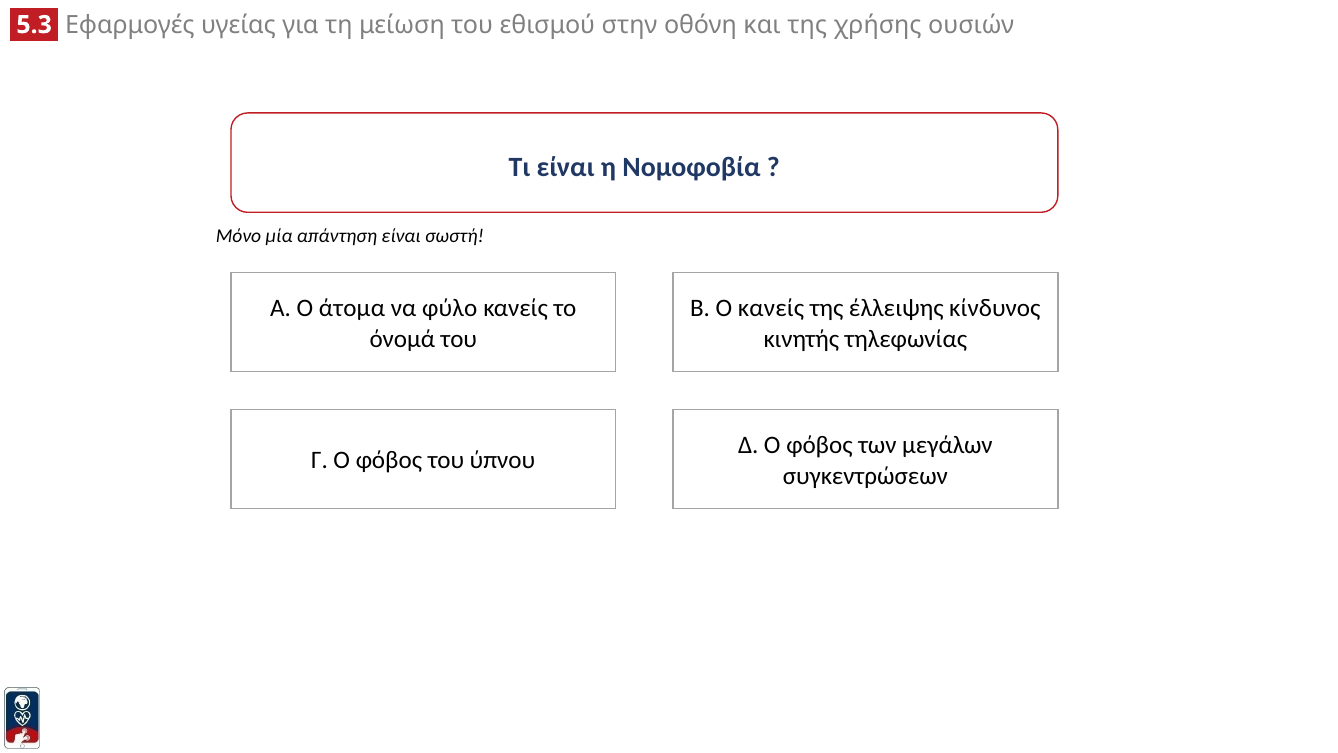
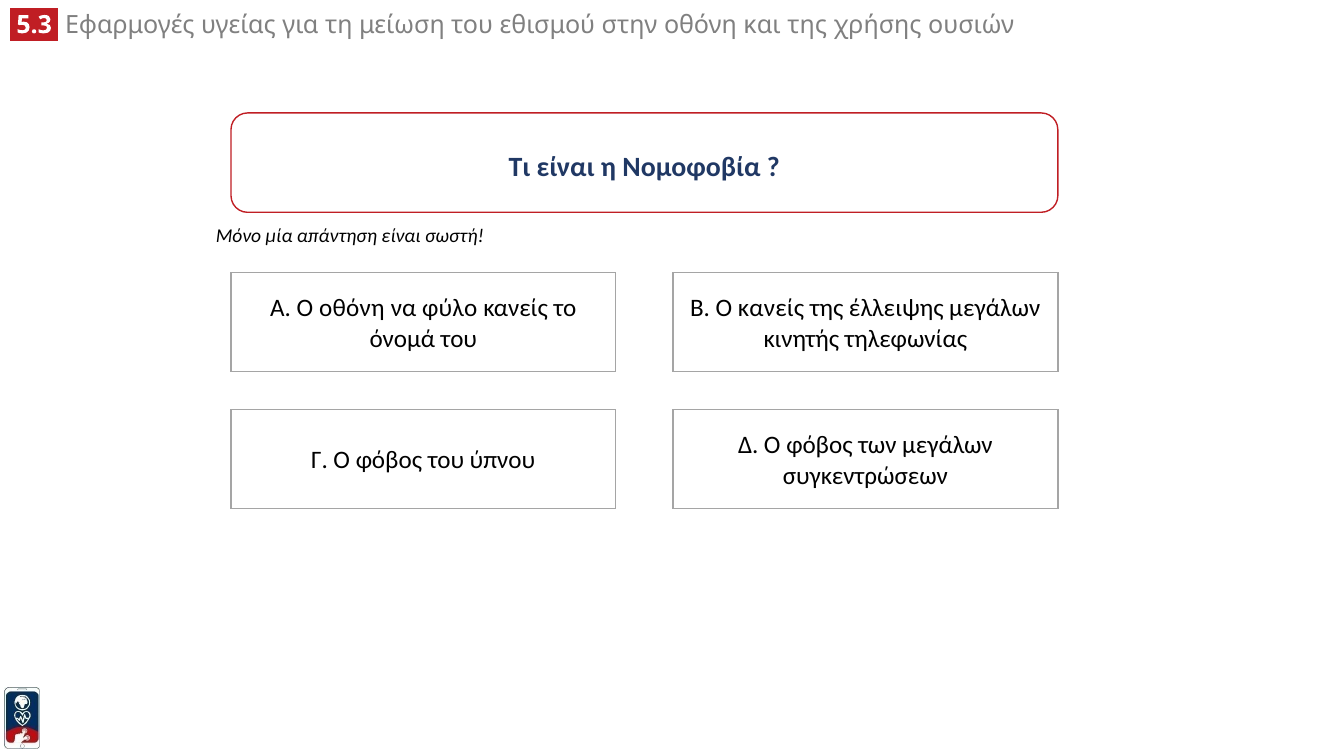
Ο άτομα: άτομα -> οθόνη (352, 308)
έλλειψης κίνδυνος: κίνδυνος -> μεγάλων (995, 308)
